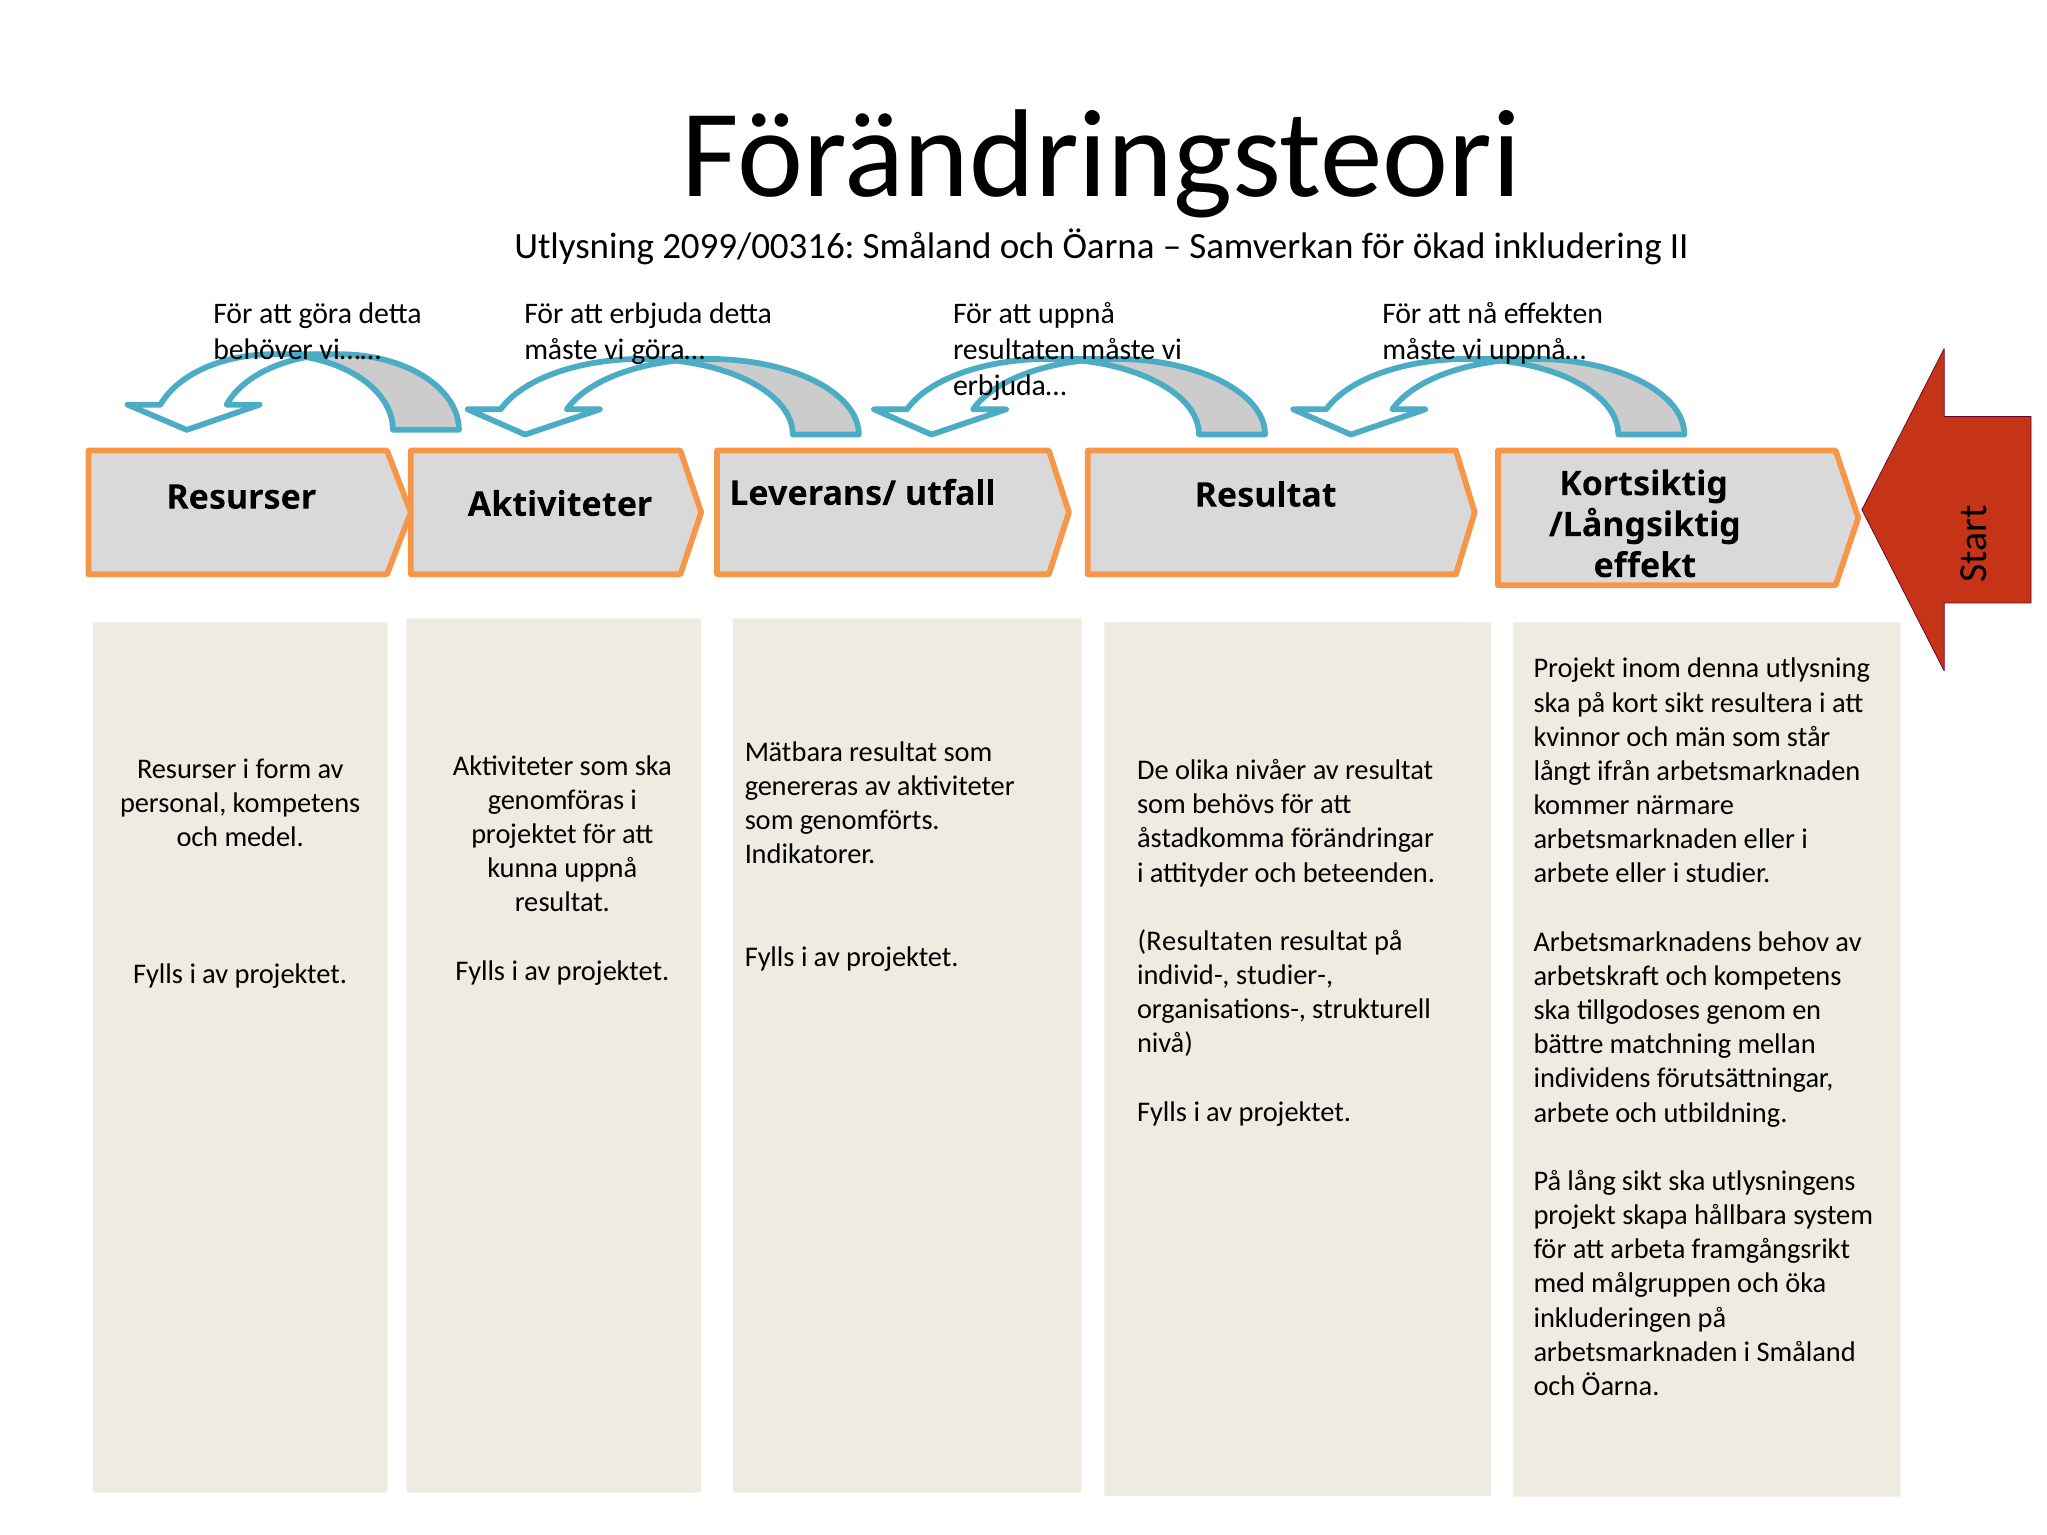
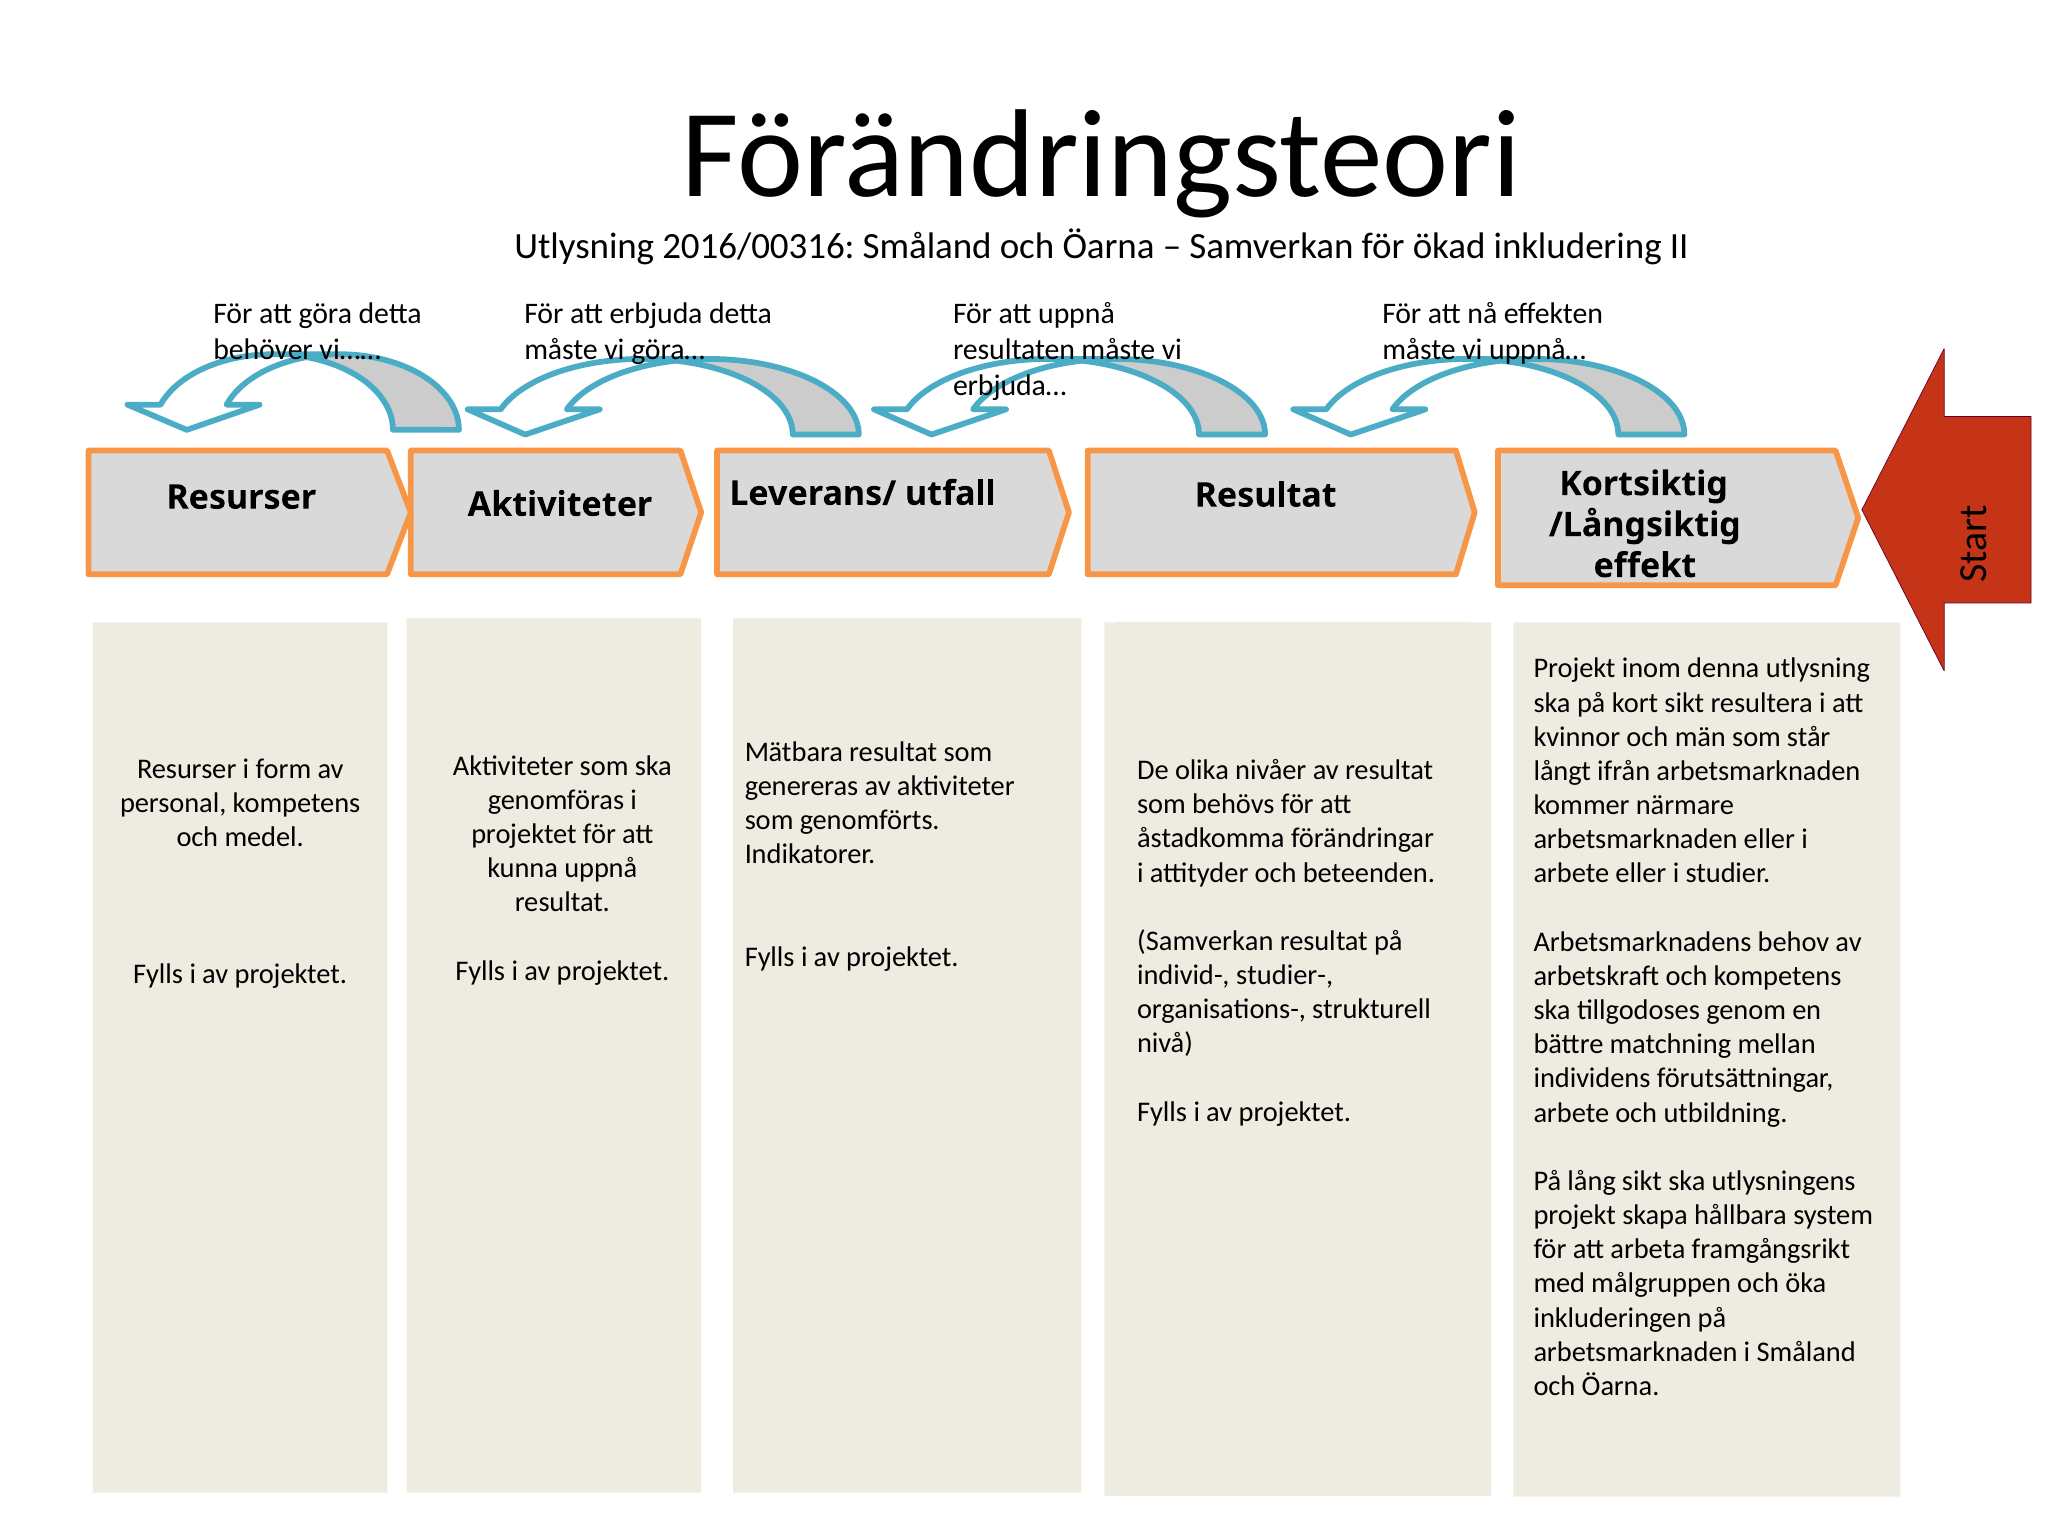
2099/00316: 2099/00316 -> 2016/00316 (758, 247)
Resultaten: Resultaten -> Samverkan (1205, 941)
